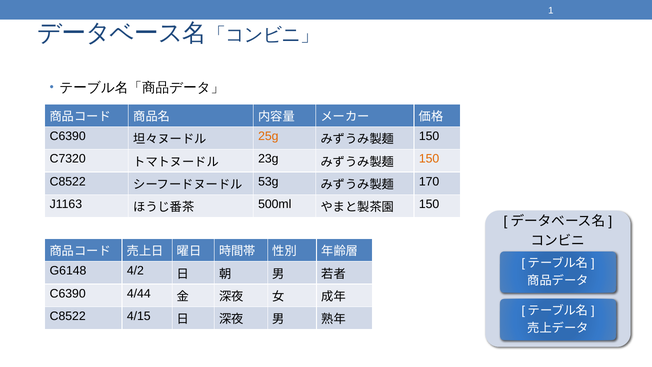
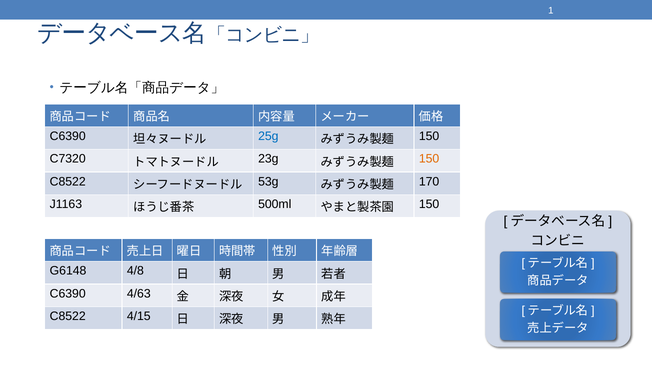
25g colour: orange -> blue (268, 136)
4/2: 4/2 -> 4/8 (135, 271)
4/44: 4/44 -> 4/63 (139, 293)
